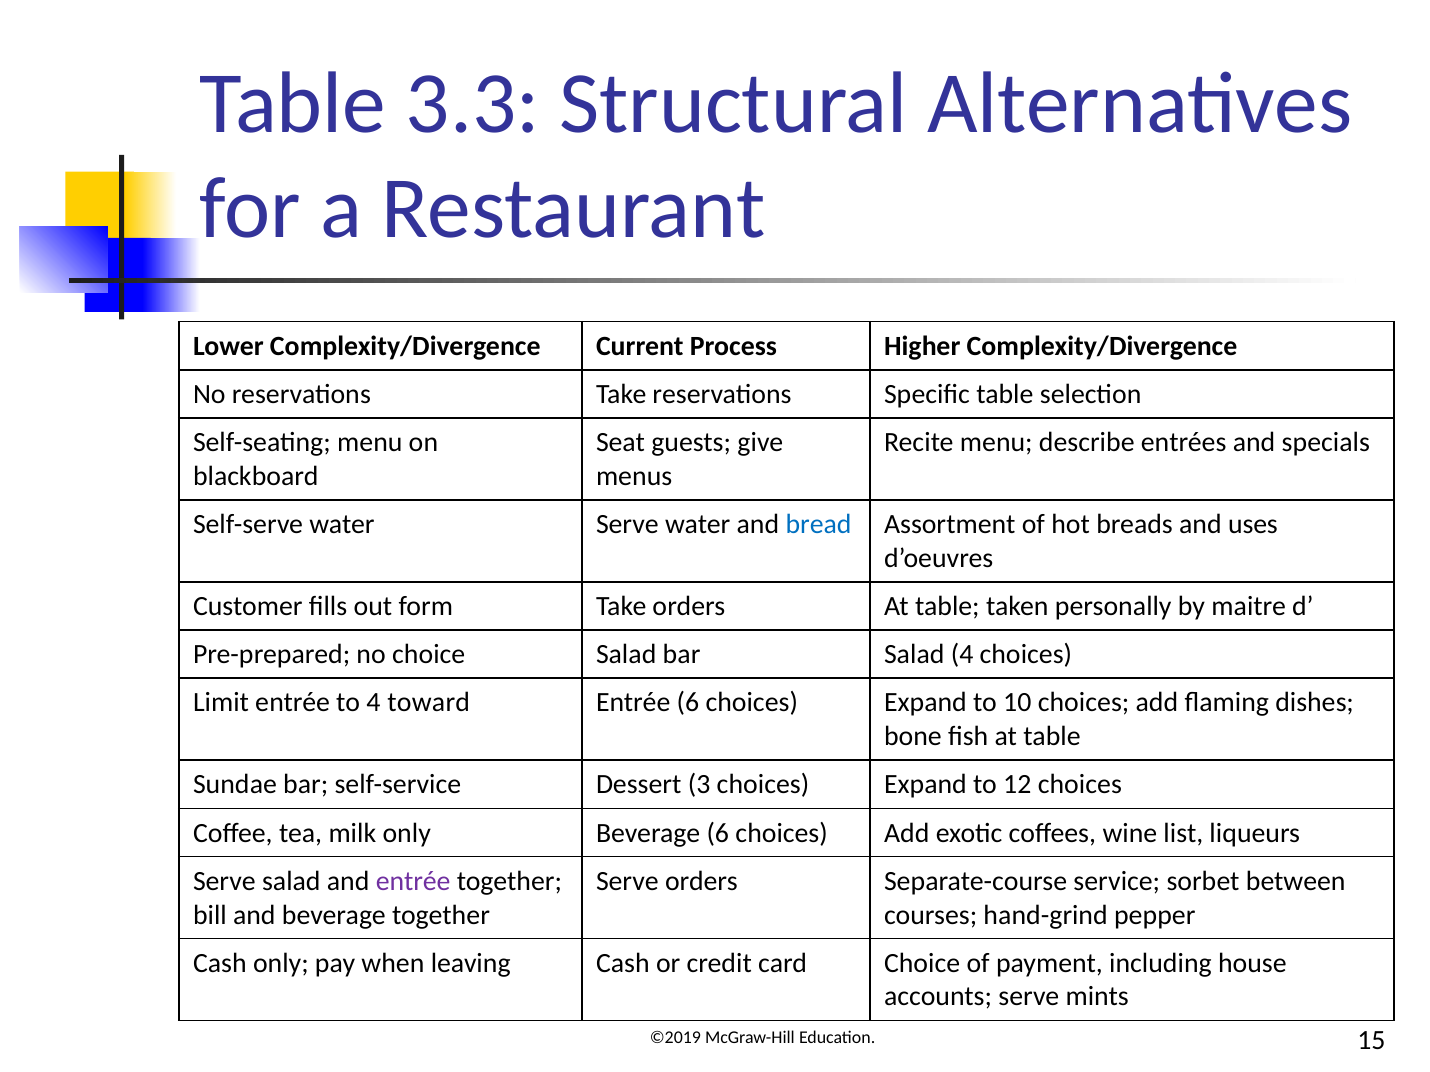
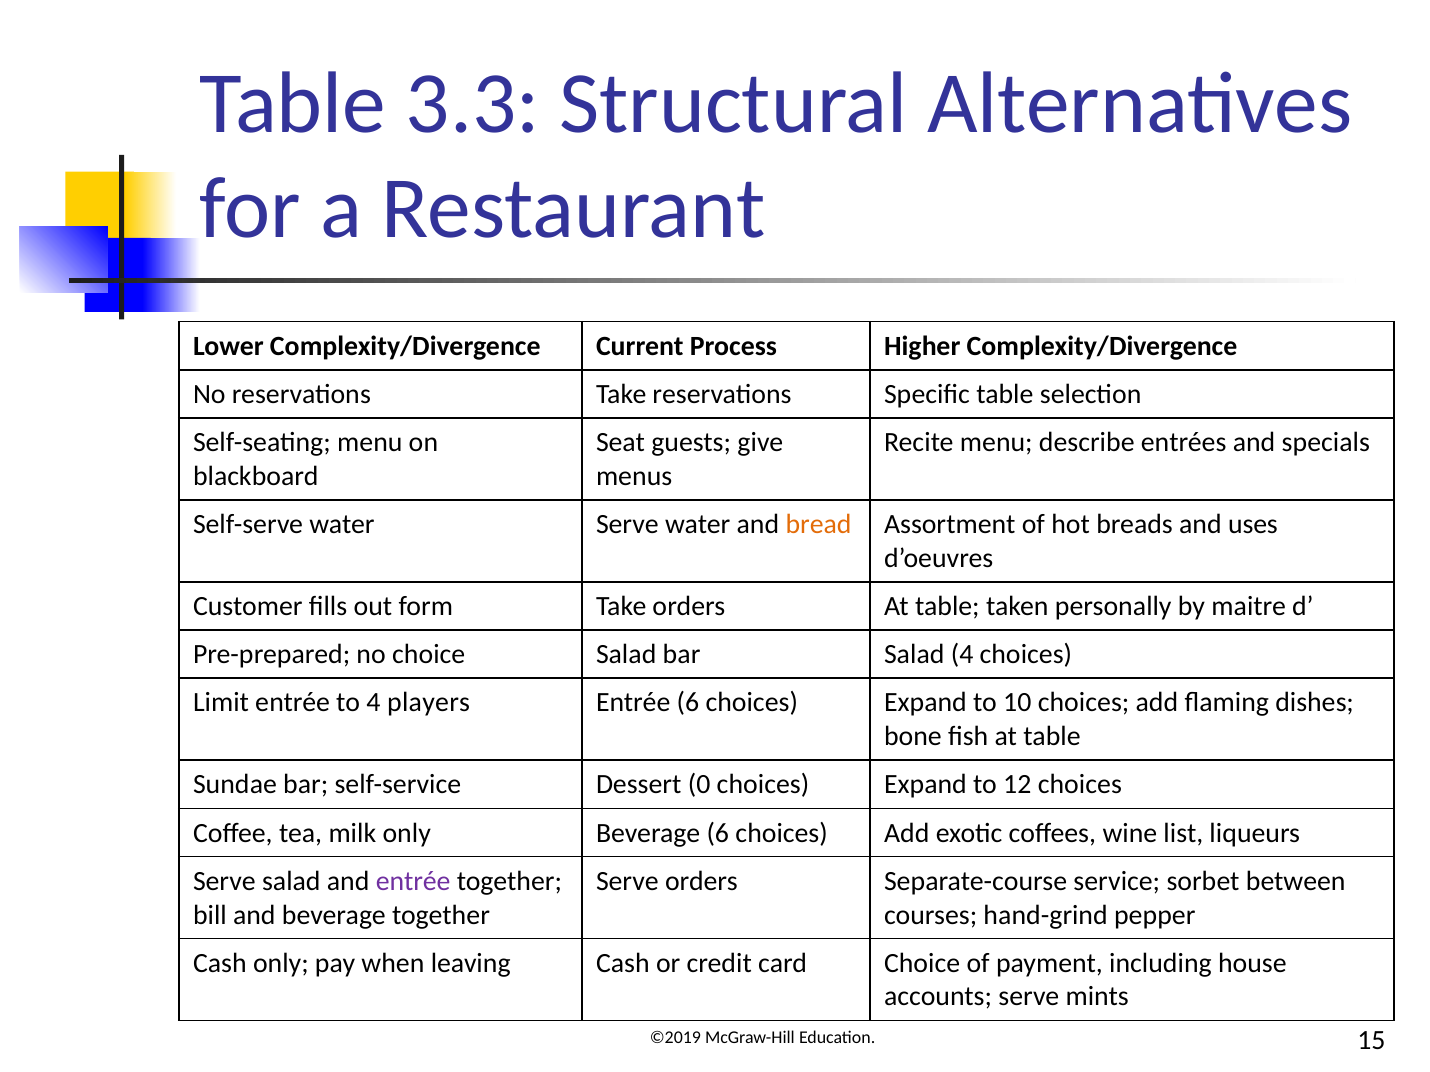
bread colour: blue -> orange (819, 525)
toward: toward -> players (429, 703)
3: 3 -> 0 (699, 785)
